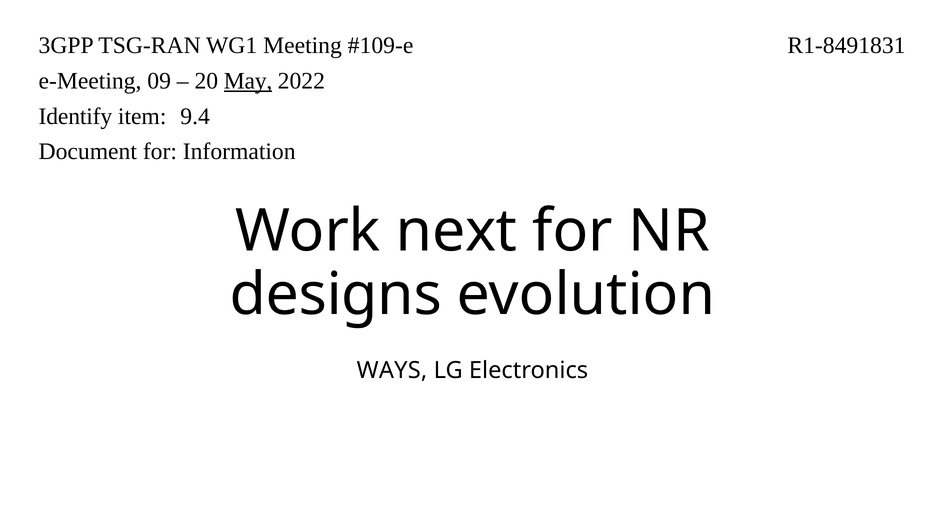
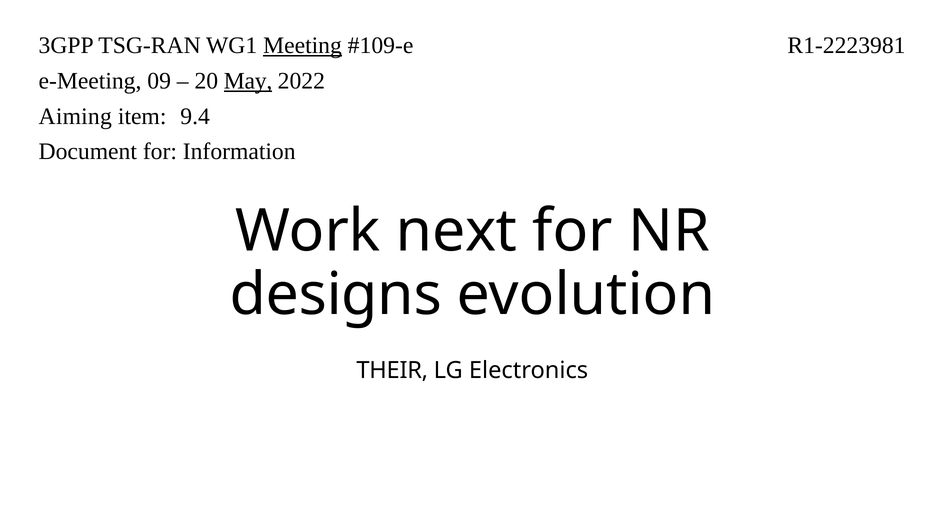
Meeting underline: none -> present (303, 45)
R1-8491831: R1-8491831 -> R1-2223981 (846, 45)
Identify: Identify -> Aiming (75, 116)
WAYS: WAYS -> THEIR (392, 370)
